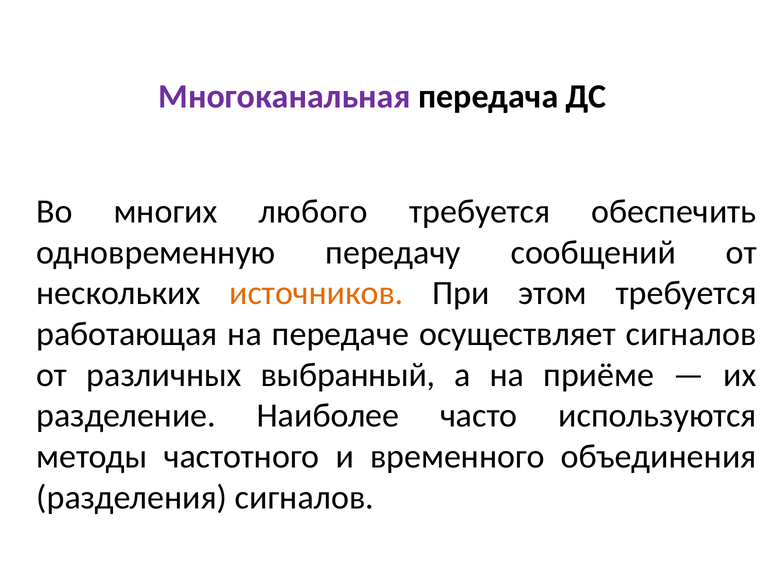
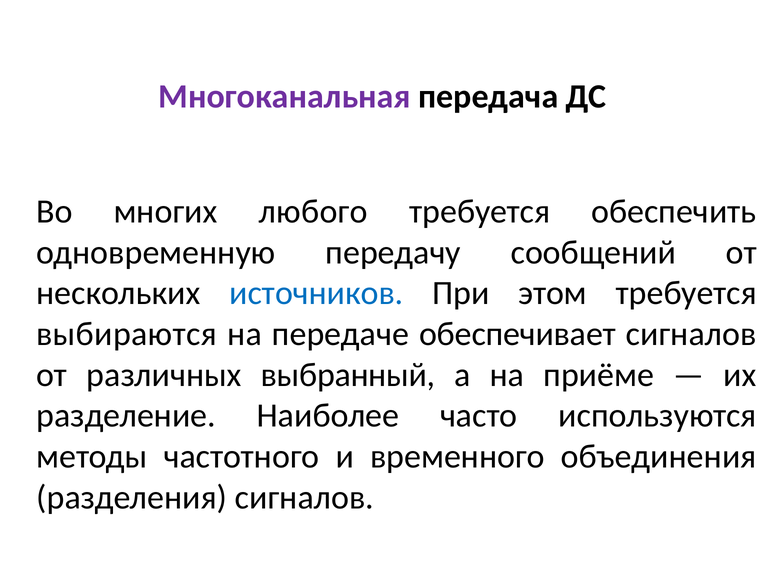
источников colour: orange -> blue (316, 293)
работающая: работающая -> выбираются (127, 334)
осуществляет: осуществляет -> обеспечивает (518, 334)
